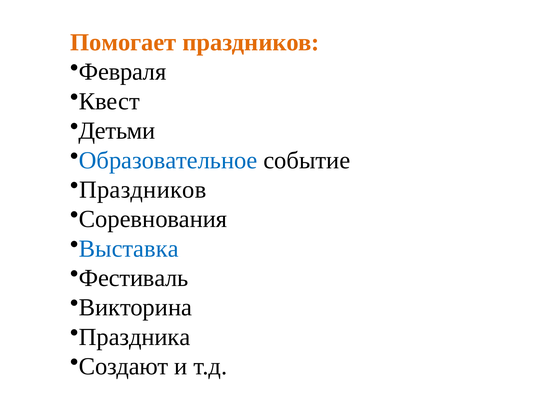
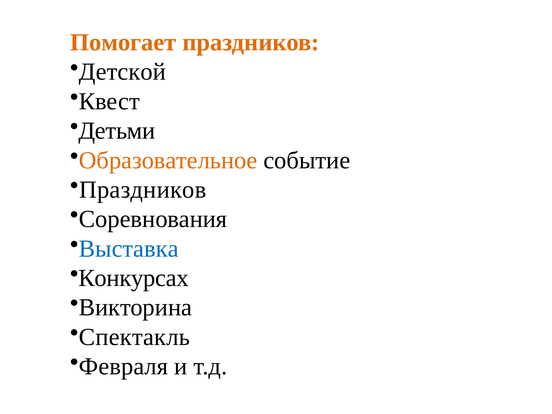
Февраля: Февраля -> Детской (122, 72)
Образовательное colour: blue -> orange (168, 160)
Фестиваль: Фестиваль -> Конкурсах (134, 278)
Праздника: Праздника -> Спектакль (134, 337)
Создают: Создают -> Февраля (123, 366)
